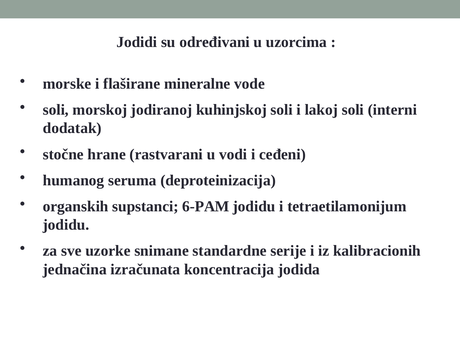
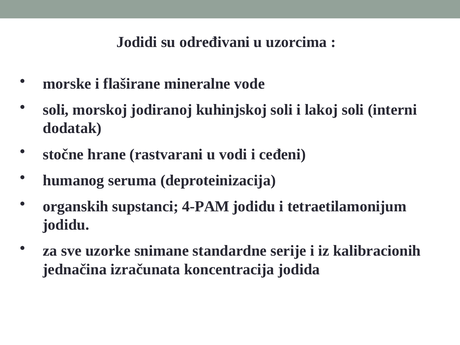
6-PAM: 6-PAM -> 4-PAM (206, 206)
